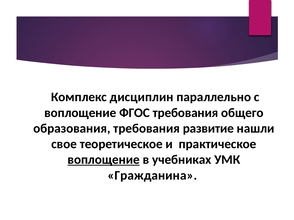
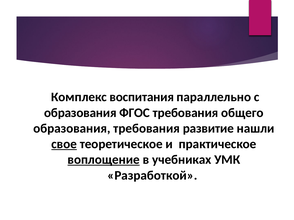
дисциплин: дисциплин -> воспитания (142, 97)
воплощение: воплощение -> образования (80, 113)
свое underline: none -> present (64, 144)
Гражданина: Гражданина -> Разработкой (152, 176)
